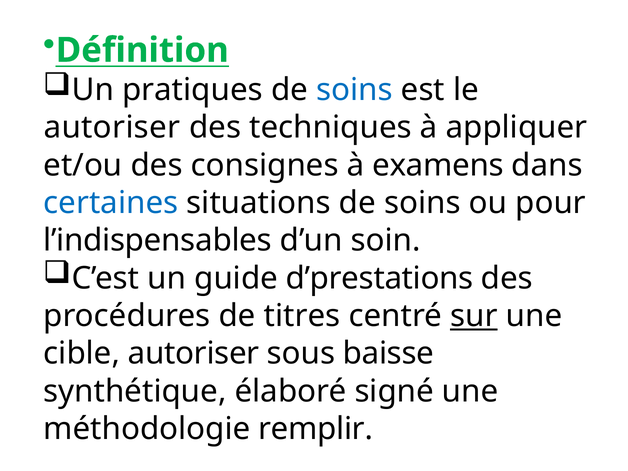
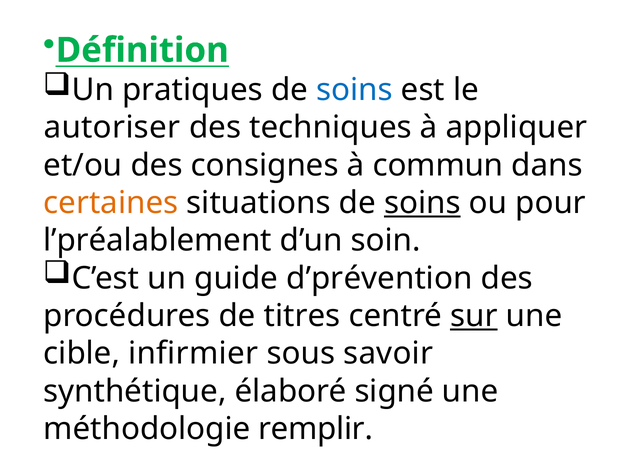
examens: examens -> commun (438, 165)
certaines colour: blue -> orange (111, 203)
soins underline: none -> present (422, 203)
l’indispensables: l’indispensables -> l’préalablement (158, 241)
d’prestations: d’prestations -> d’prévention (379, 278)
cible autoriser: autoriser -> infirmier (193, 354)
baisse: baisse -> savoir (388, 354)
